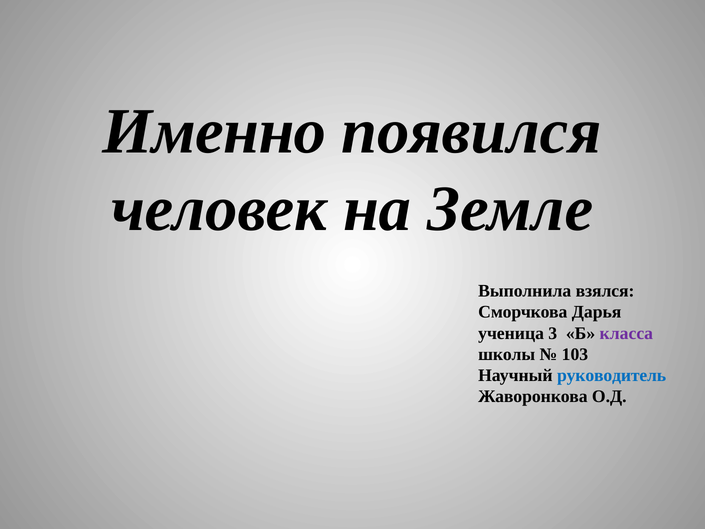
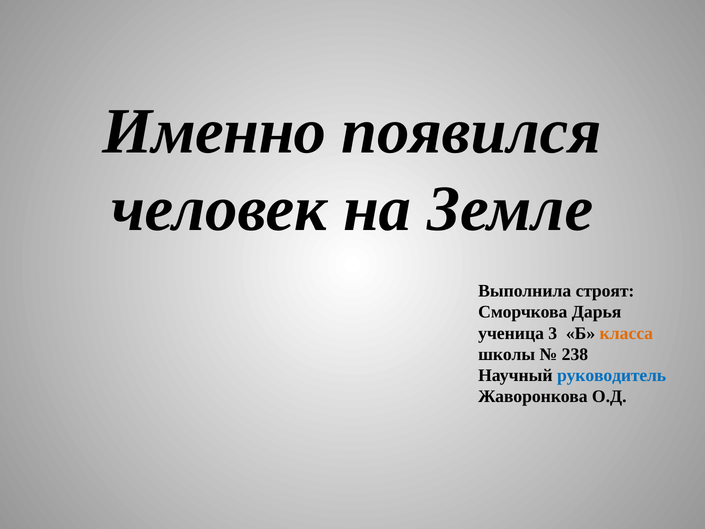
взялся: взялся -> строят (605, 291)
класса colour: purple -> orange (626, 333)
103: 103 -> 238 (575, 354)
